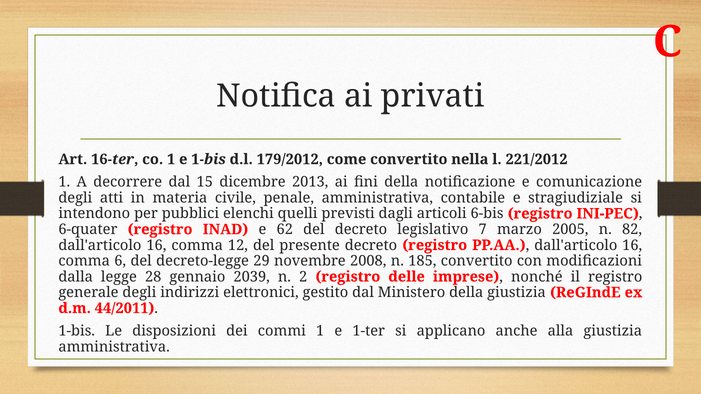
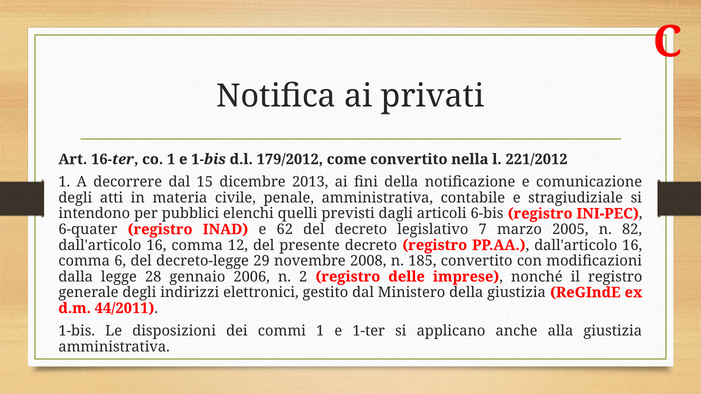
2039: 2039 -> 2006 (252, 277)
